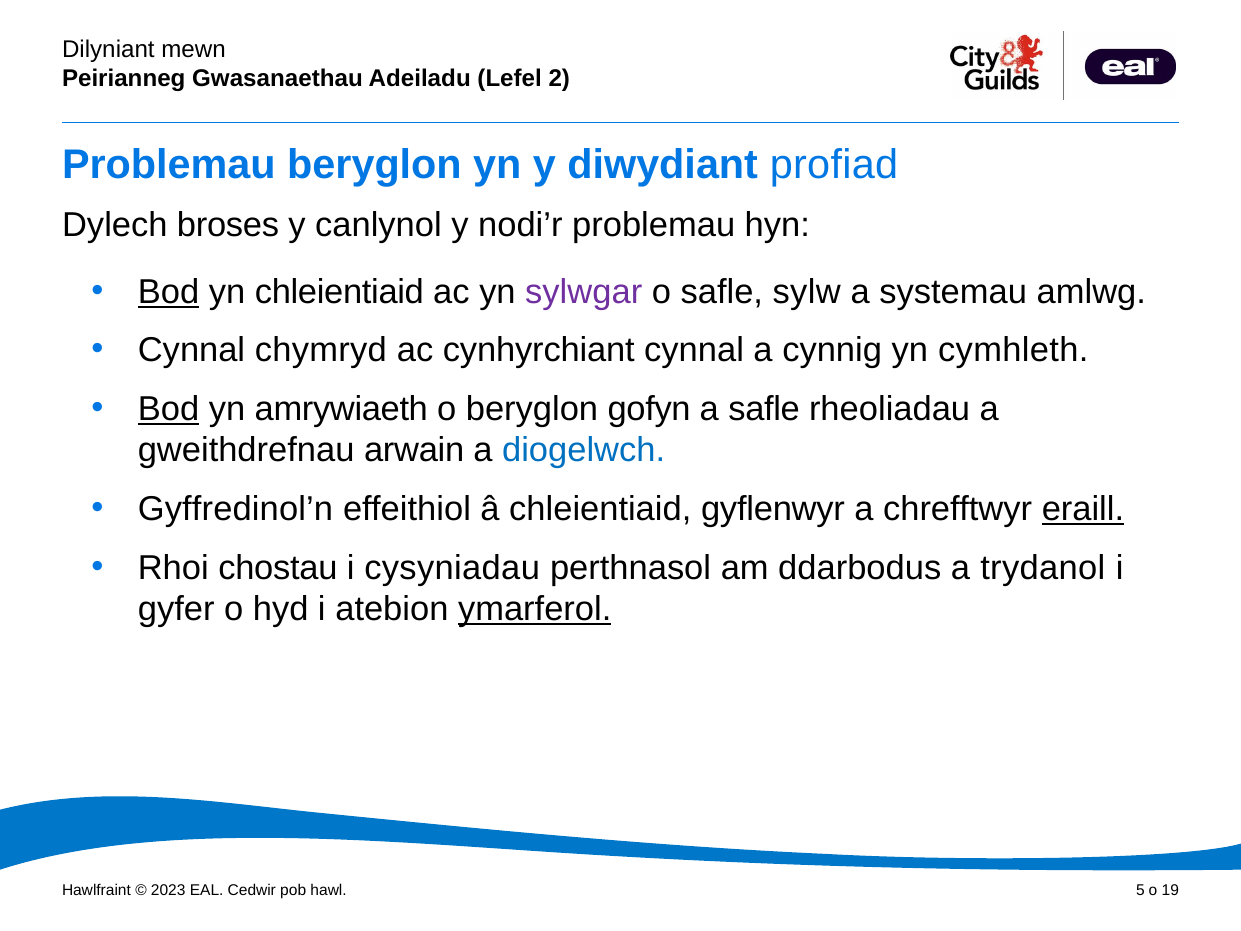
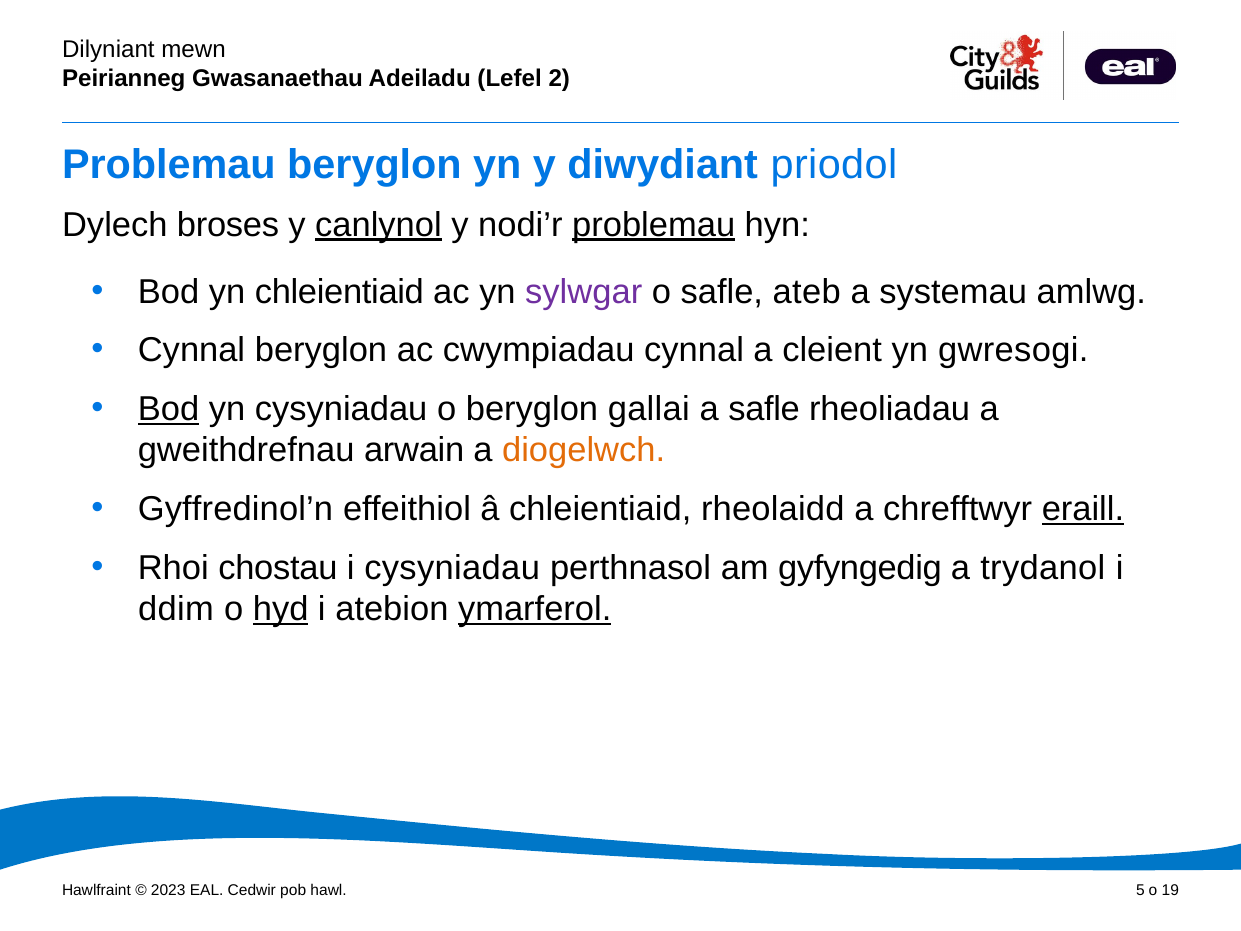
profiad: profiad -> priodol (834, 165)
canlynol underline: none -> present (378, 225)
problemau underline: none -> present (654, 225)
Bod underline: present -> none (169, 292)
sylw: sylw -> ateb (807, 292)
Cynnal chymryd: chymryd -> beryglon (321, 350)
cynhyrchiant: cynhyrchiant -> cwympiadau (539, 350)
cynnig: cynnig -> cleient (832, 350)
cymhleth: cymhleth -> gwresogi (1013, 350)
yn amrywiaeth: amrywiaeth -> cysyniadau (341, 409)
gofyn: gofyn -> gallai (649, 409)
diogelwch colour: blue -> orange (584, 450)
gyflenwyr: gyflenwyr -> rheolaidd (773, 509)
ddarbodus: ddarbodus -> gyfyngedig (860, 568)
gyfer: gyfer -> ddim (176, 609)
hyd underline: none -> present (281, 609)
